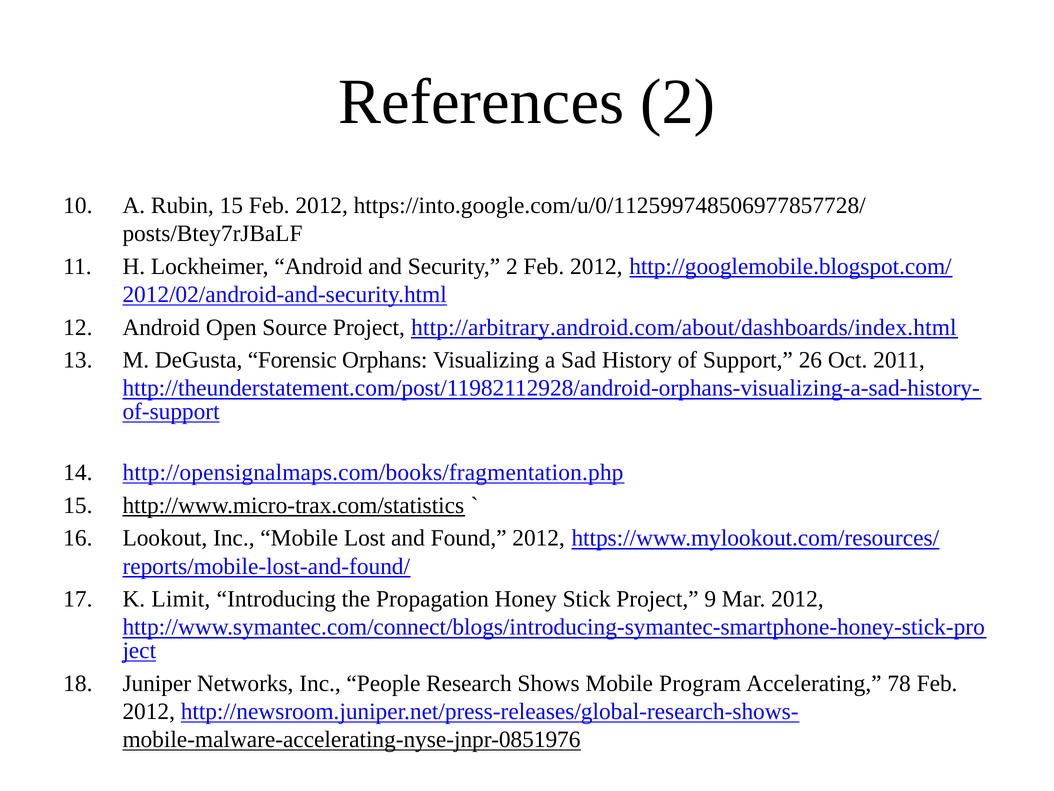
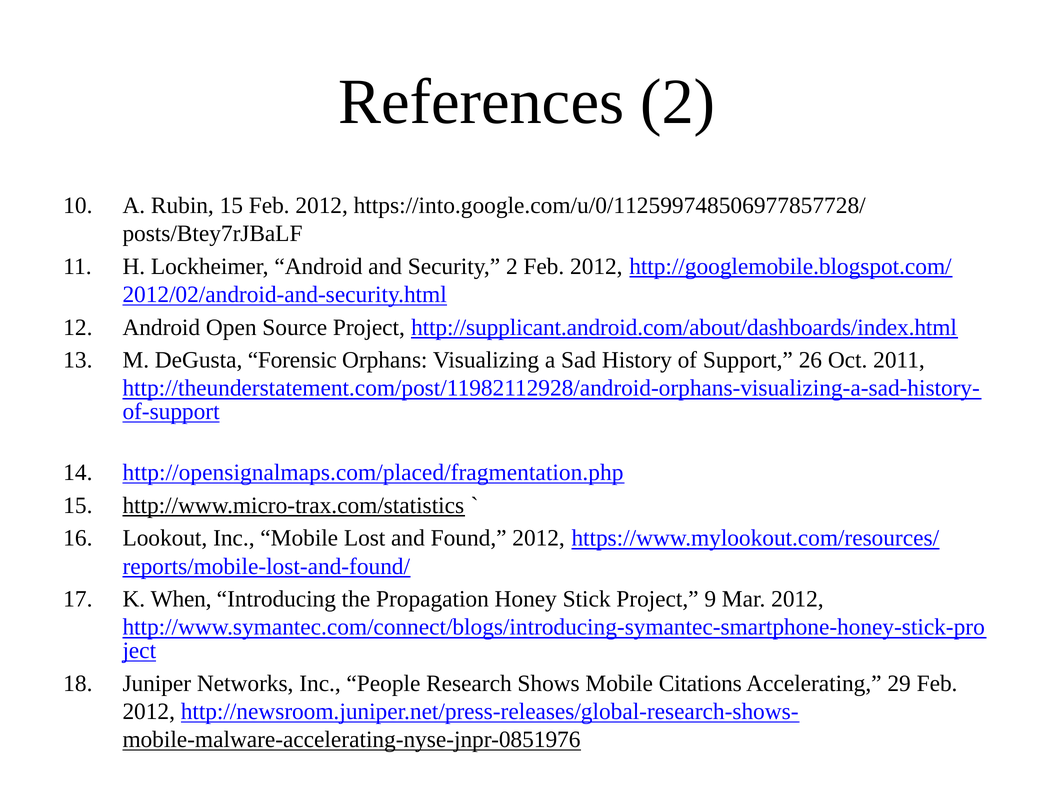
http://arbitrary.android.com/about/dashboards/index.html: http://arbitrary.android.com/about/dashboards/index.html -> http://supplicant.android.com/about/dashboards/index.html (684, 327)
http://opensignalmaps.com/books/fragmentation.php: http://opensignalmaps.com/books/fragmentation.php -> http://opensignalmaps.com/placed/fragmentation.php (373, 472)
Limit: Limit -> When (181, 599)
Program: Program -> Citations (700, 683)
78: 78 -> 29 (899, 683)
